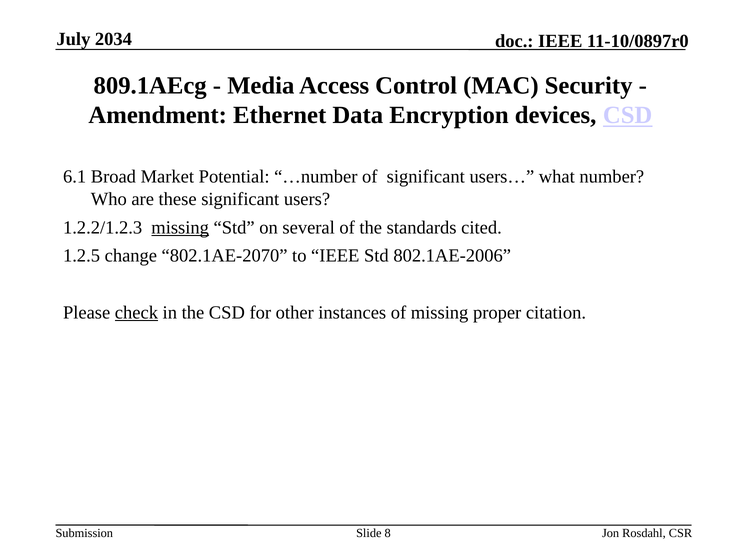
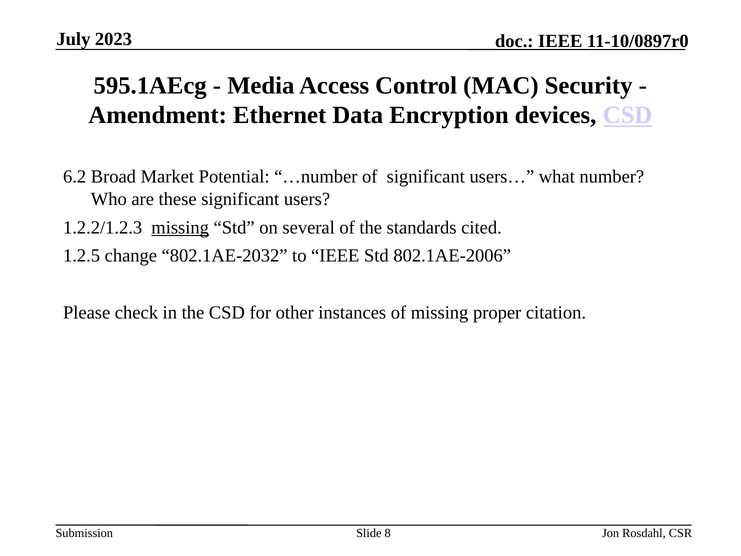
2034: 2034 -> 2023 (113, 39)
809.1AEcg: 809.1AEcg -> 595.1AEcg (150, 86)
6.1: 6.1 -> 6.2 (75, 177)
802.1AE-2070: 802.1AE-2070 -> 802.1AE-2032 (225, 256)
check underline: present -> none (136, 313)
